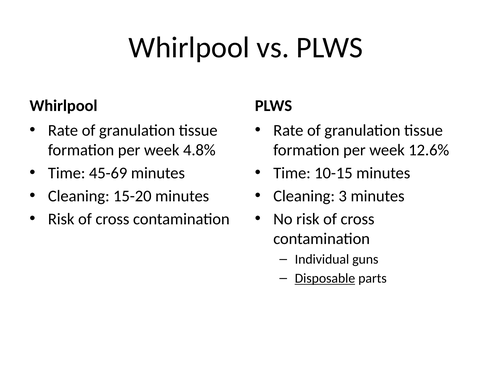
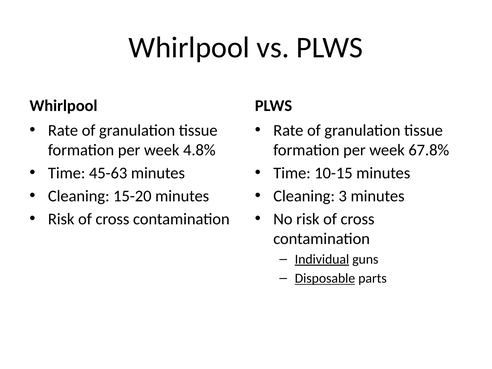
12.6%: 12.6% -> 67.8% (429, 150)
45-69: 45-69 -> 45-63 (108, 173)
Individual underline: none -> present (322, 259)
